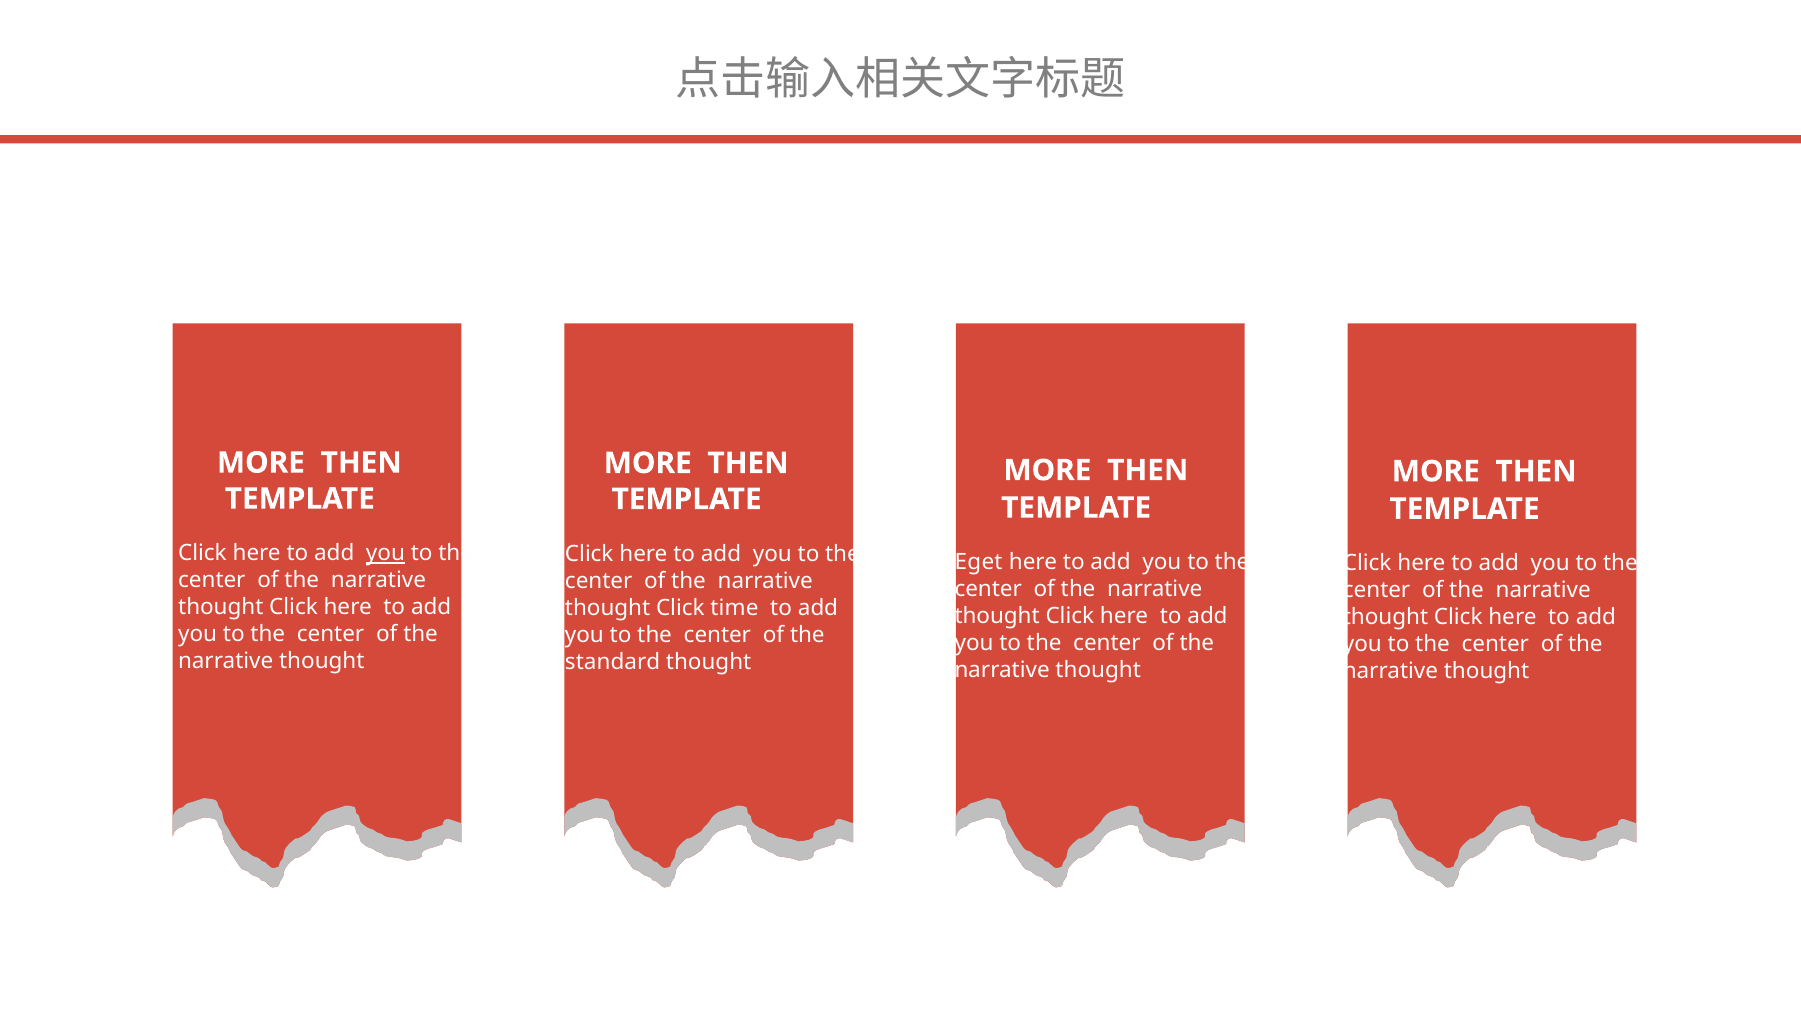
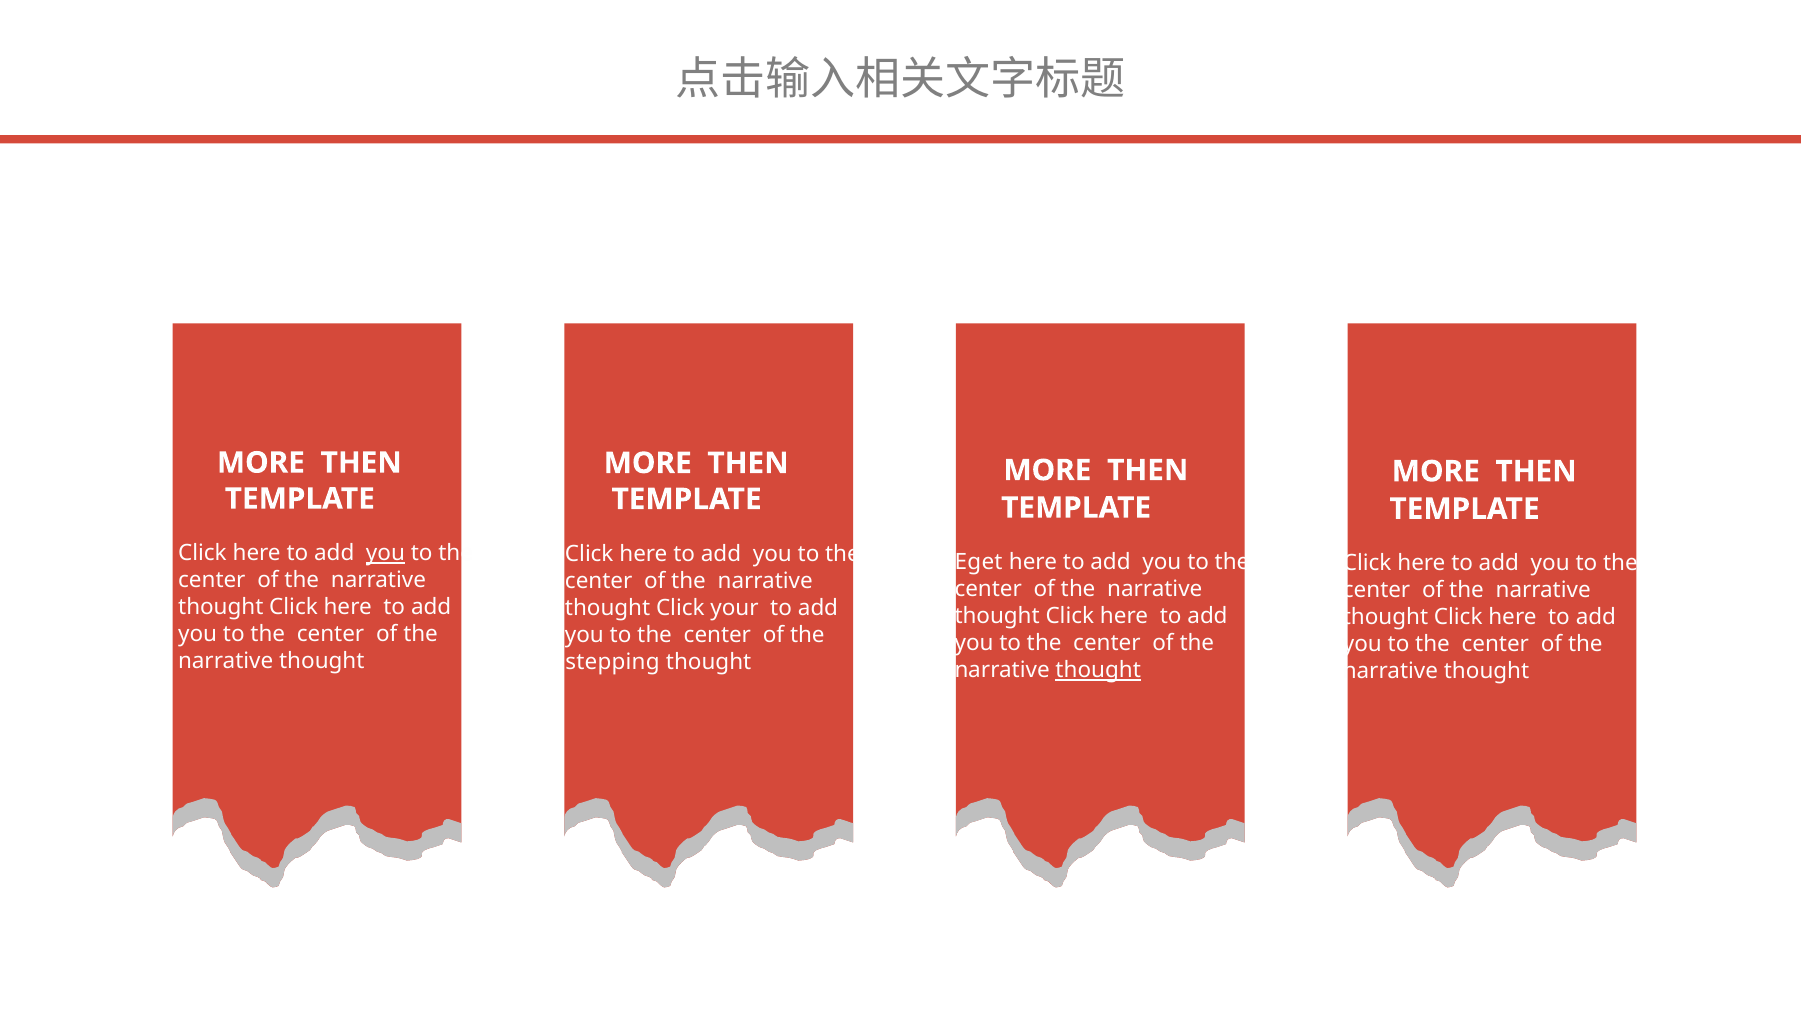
time: time -> your (735, 608)
standard: standard -> stepping (612, 662)
thought underline: none -> present (1098, 671)
